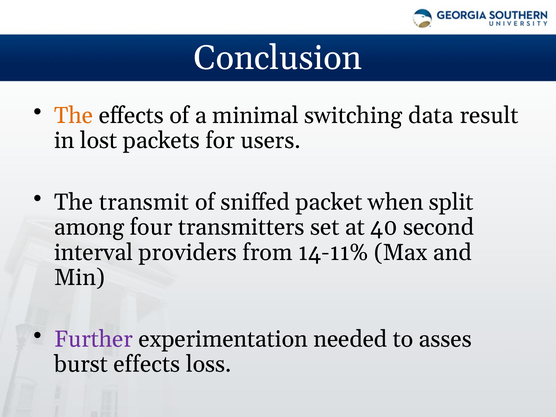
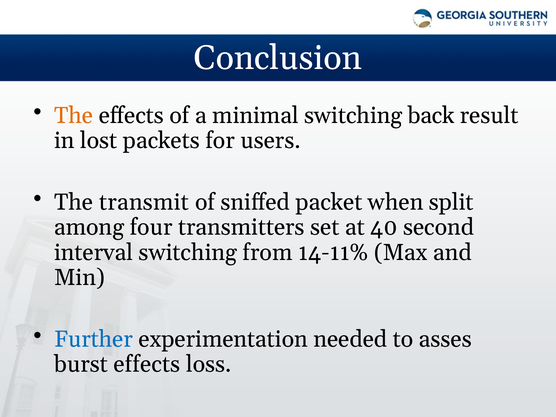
data: data -> back (431, 116)
interval providers: providers -> switching (188, 252)
Further colour: purple -> blue (94, 339)
